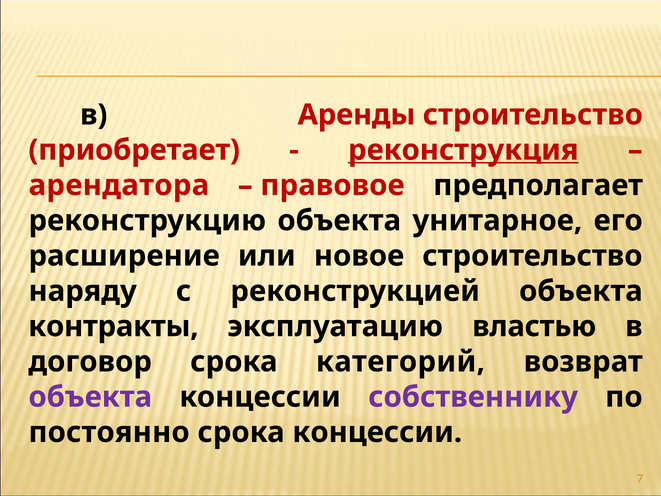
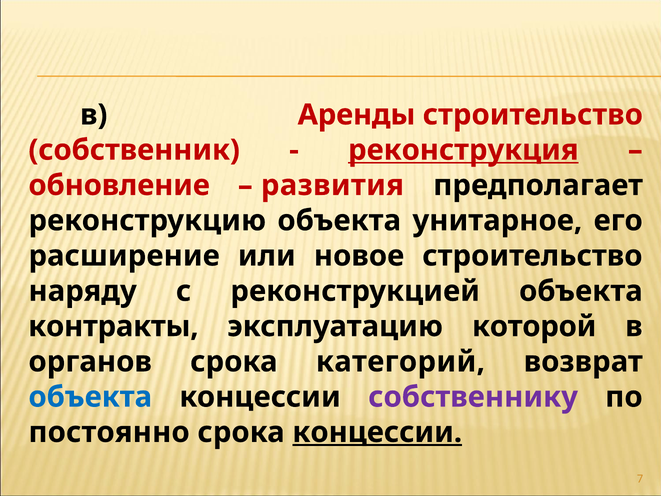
приобретает: приобретает -> собственник (134, 150)
арендатора: арендатора -> обновление (119, 185)
правовое: правовое -> развития (332, 185)
властью: властью -> которой (534, 326)
договор: договор -> органов (90, 362)
объекта colour: purple -> blue (90, 397)
концессии underline: none -> present (377, 432)
